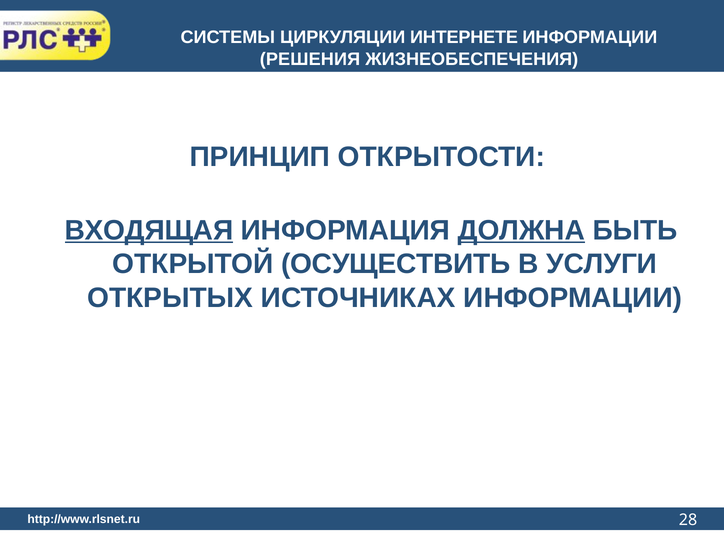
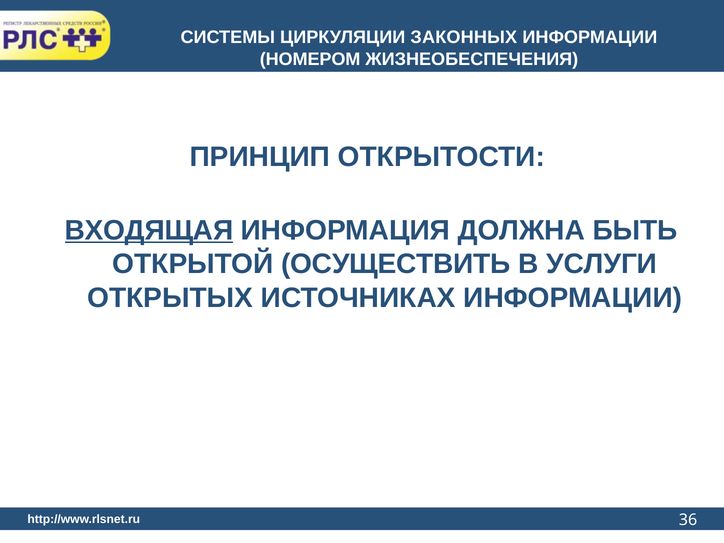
ИНТЕРНЕТЕ: ИНТЕРНЕТЕ -> ЗАКОННЫХ (464, 37)
РЕШЕНИЯ: РЕШЕНИЯ -> НОМЕРОМ (310, 59)
ДОЛЖНА underline: present -> none (521, 230)
28: 28 -> 36 (688, 520)
